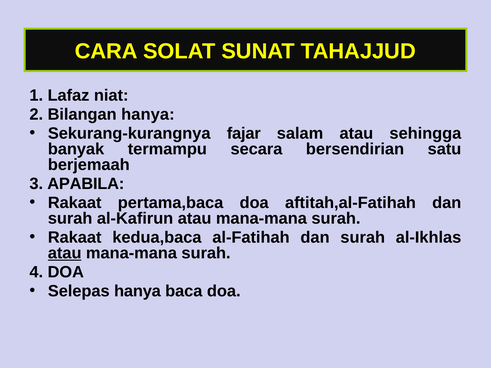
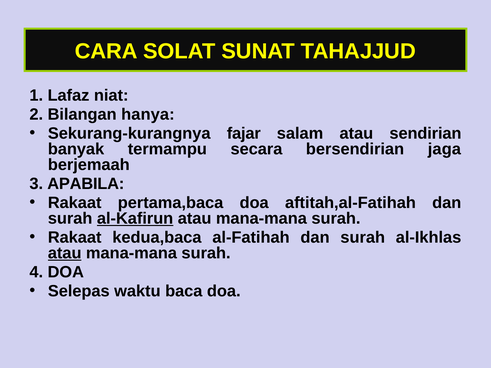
sehingga: sehingga -> sendirian (425, 133)
satu: satu -> jaga (444, 149)
al-Kafirun underline: none -> present (135, 219)
Selepas hanya: hanya -> waktu (137, 291)
